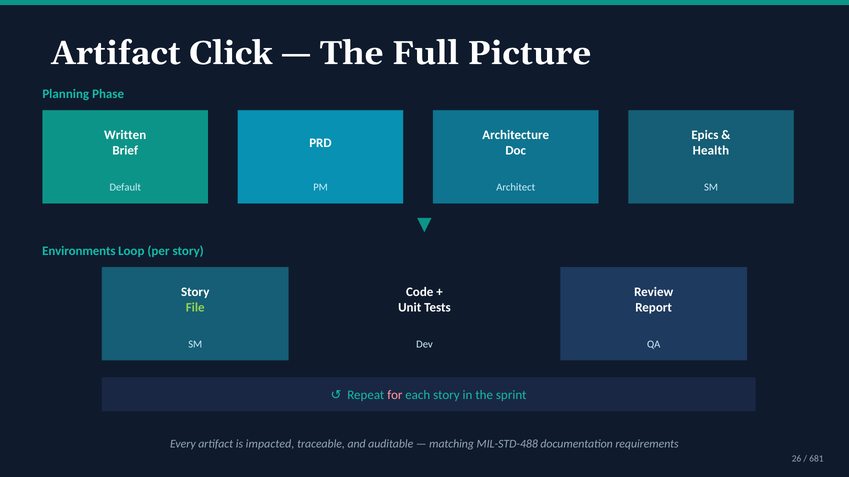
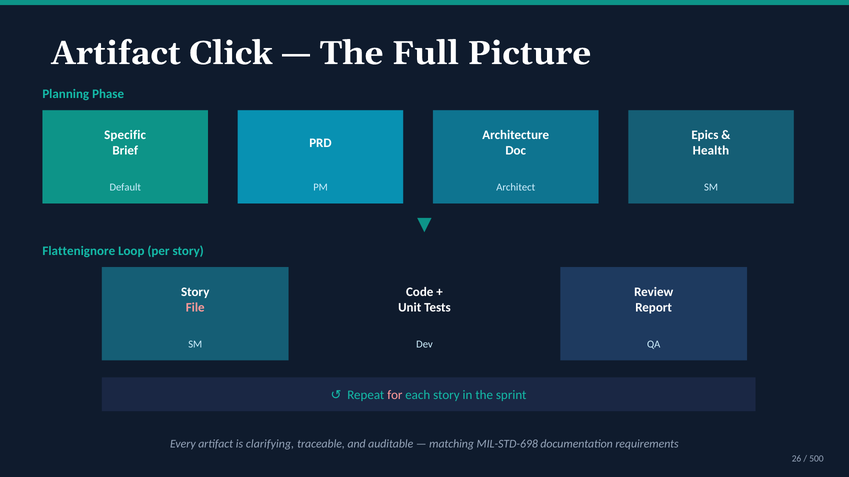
Written: Written -> Specific (125, 135)
Environments: Environments -> Flattenignore (79, 251)
File colour: light green -> pink (195, 308)
impacted: impacted -> clarifying (270, 444)
MIL-STD-488: MIL-STD-488 -> MIL-STD-698 (507, 444)
681: 681 -> 500 (816, 459)
